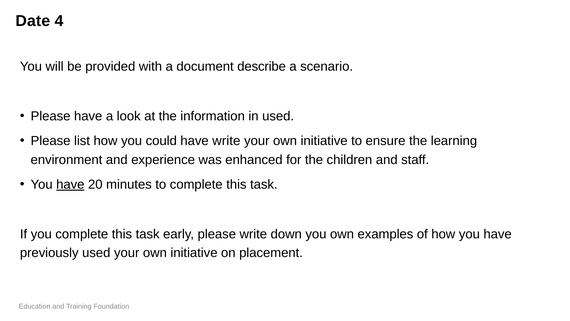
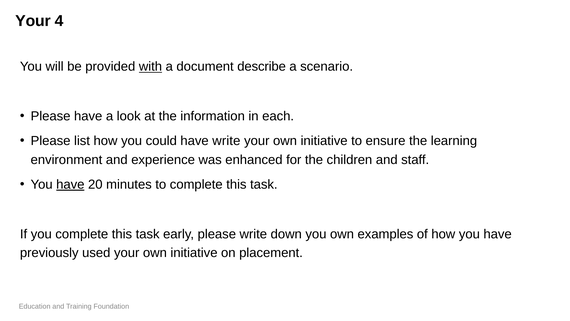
Date: Date -> Your (33, 21)
with underline: none -> present (150, 67)
in used: used -> each (278, 116)
